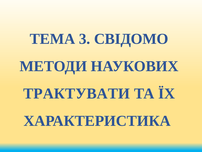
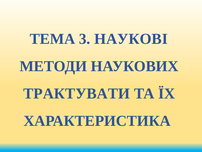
СВІДОМО: СВІДОМО -> НАУКОВІ (131, 39)
